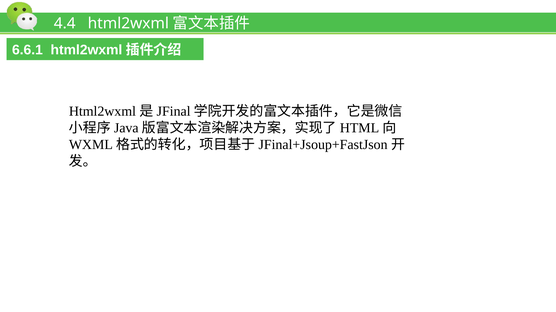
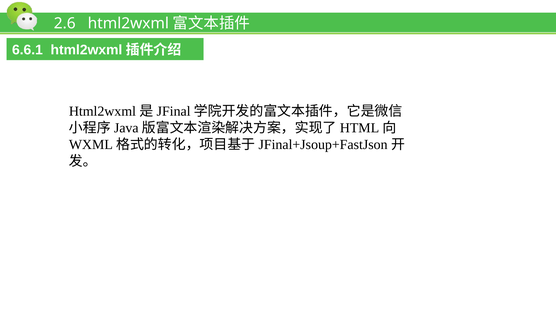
4.4: 4.4 -> 2.6 (65, 24)
